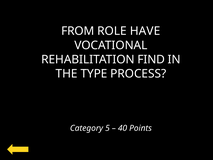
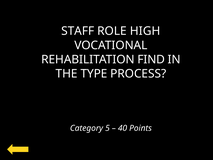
FROM: FROM -> STAFF (78, 31)
HAVE: HAVE -> HIGH (145, 31)
